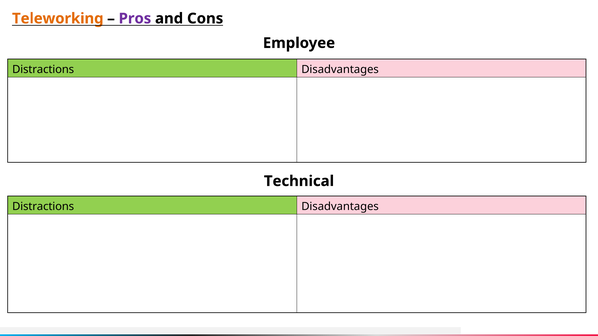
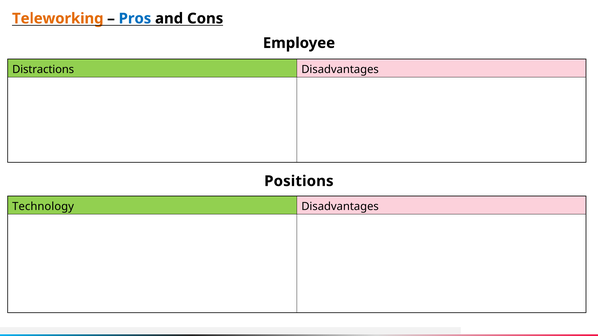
Pros colour: purple -> blue (135, 19)
Technical: Technical -> Positions (299, 181)
Distractions: Distractions -> Technology (43, 207)
